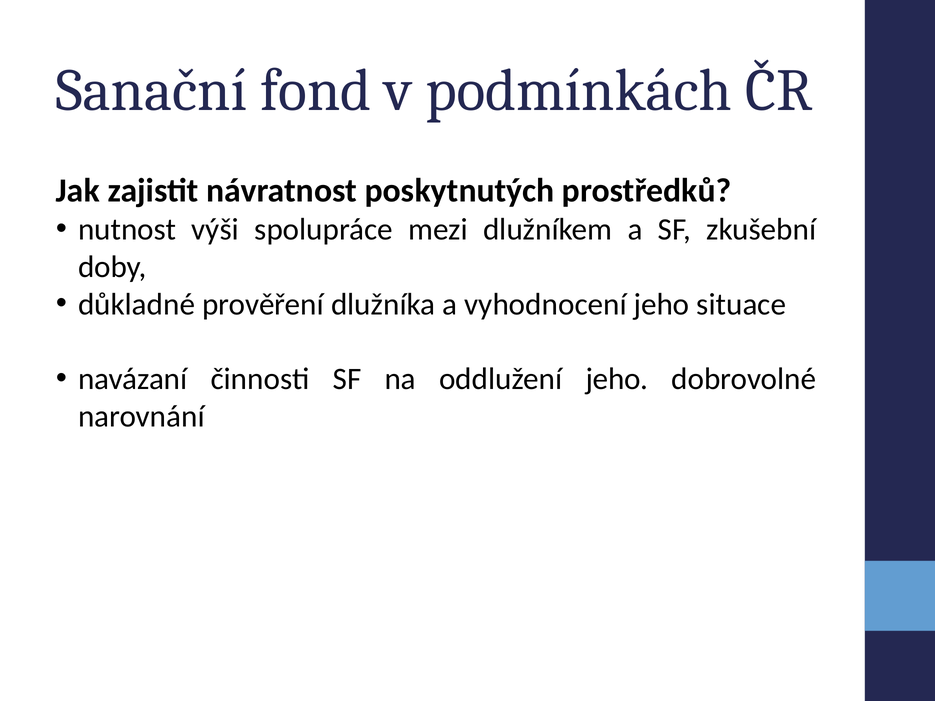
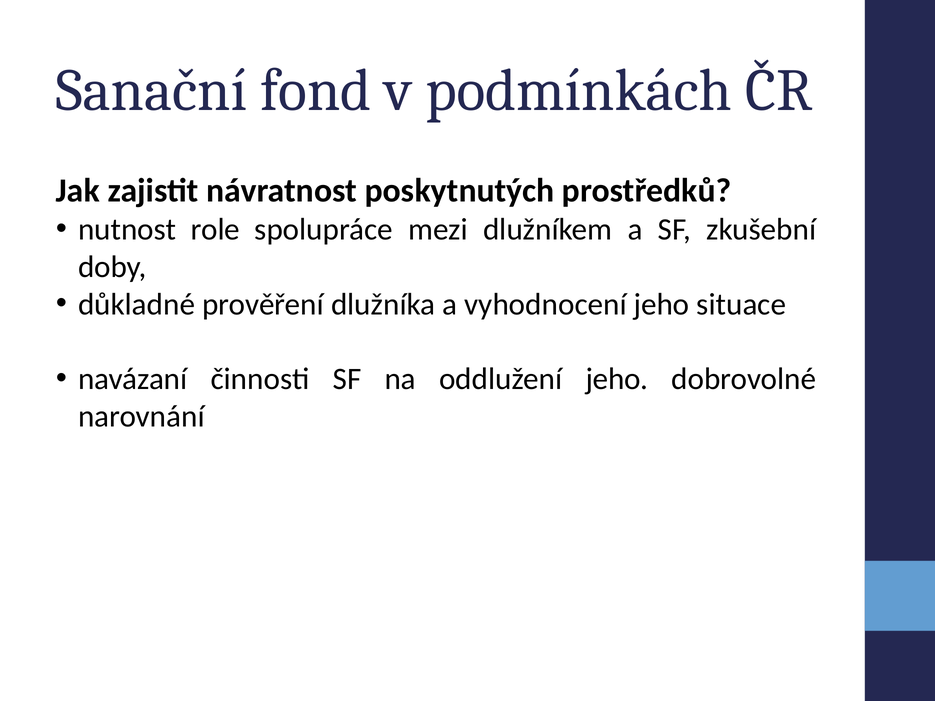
výši: výši -> role (215, 230)
